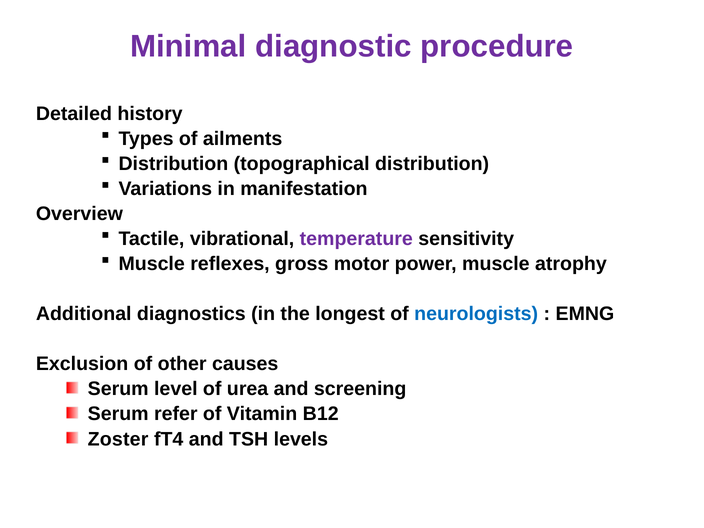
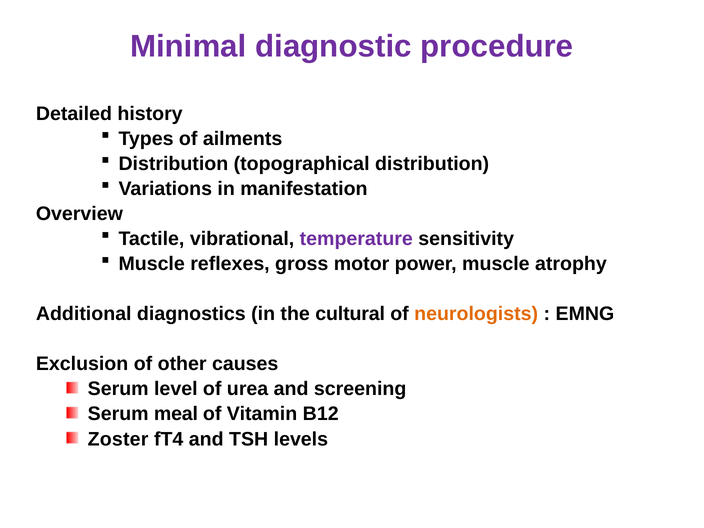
longest: longest -> cultural (350, 314)
neurologists colour: blue -> orange (476, 314)
refer: refer -> meal (176, 414)
